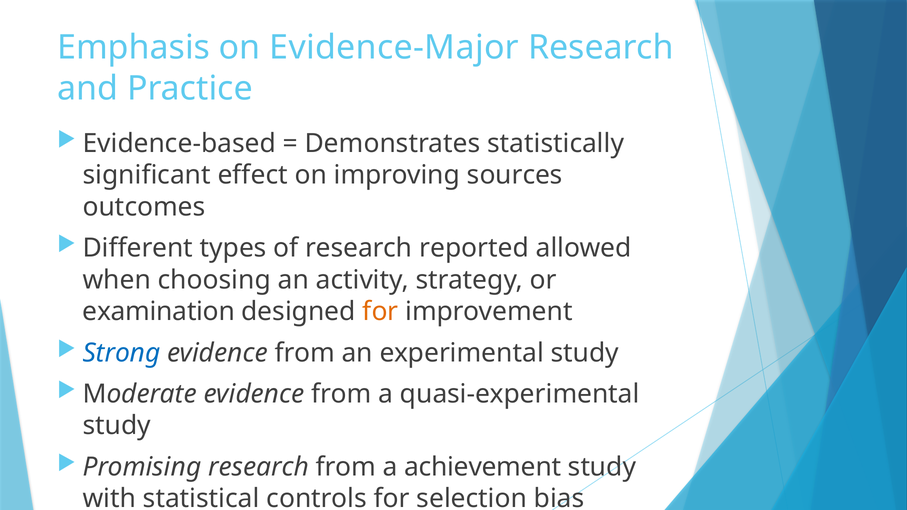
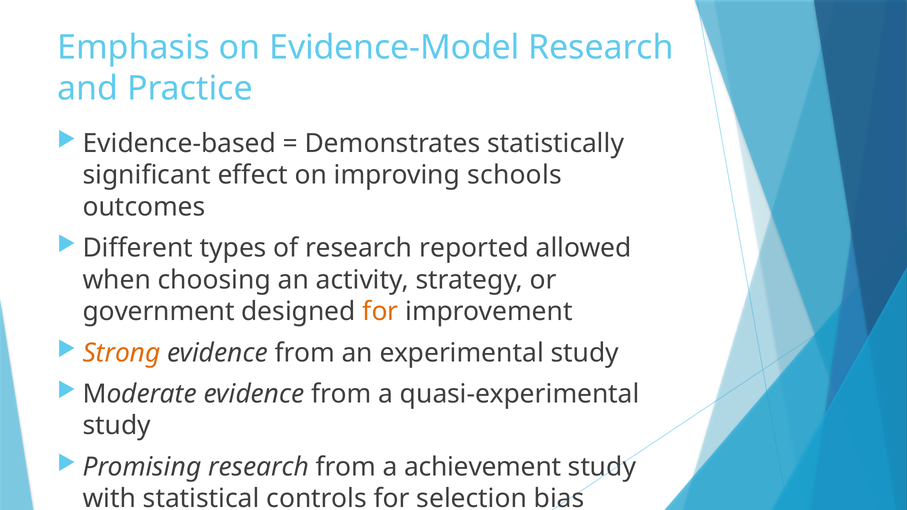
Evidence-Major: Evidence-Major -> Evidence-Model (394, 48)
sources: sources -> schools (515, 175)
examination: examination -> government (159, 312)
Strong colour: blue -> orange (122, 353)
